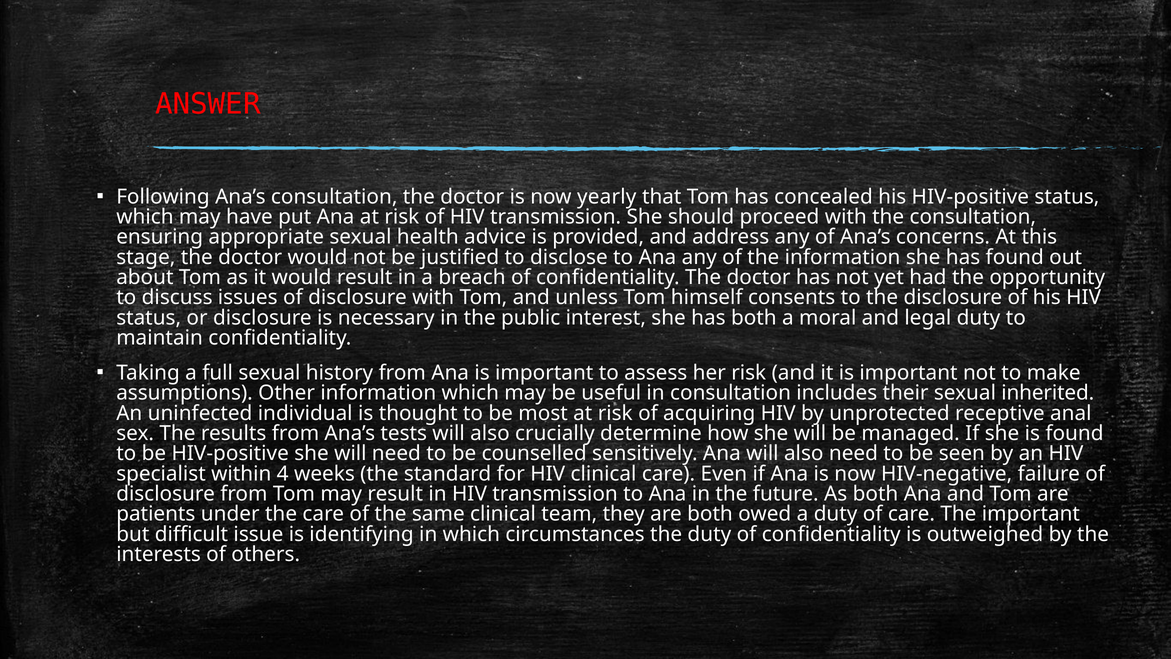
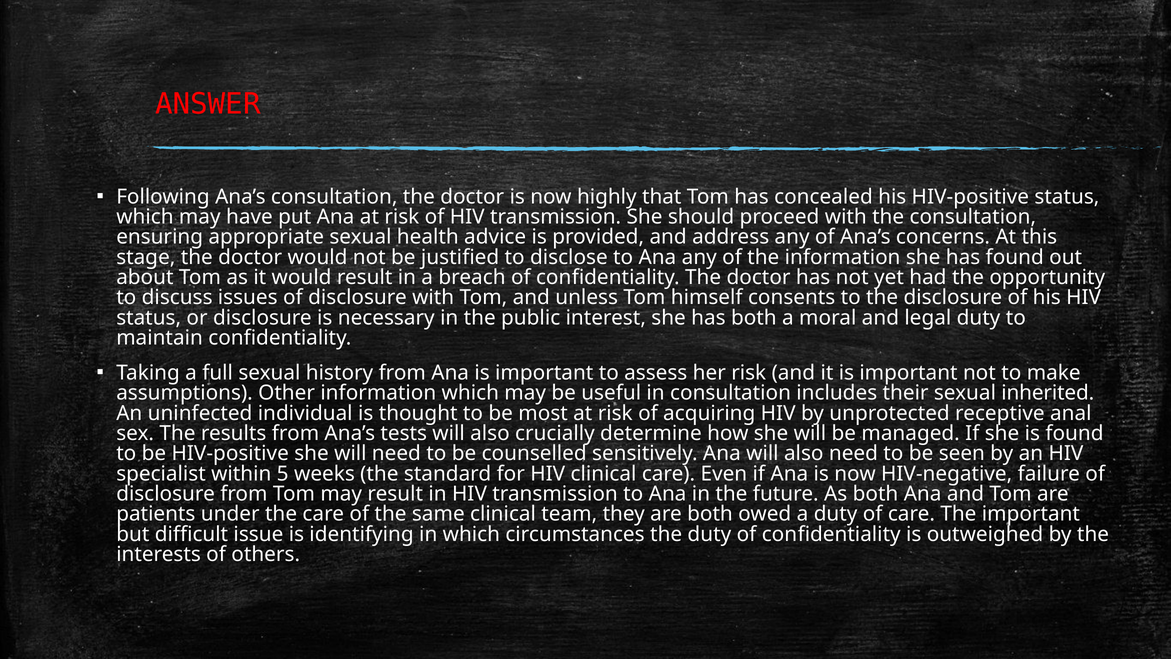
yearly: yearly -> highly (607, 197)
4: 4 -> 5 (283, 474)
